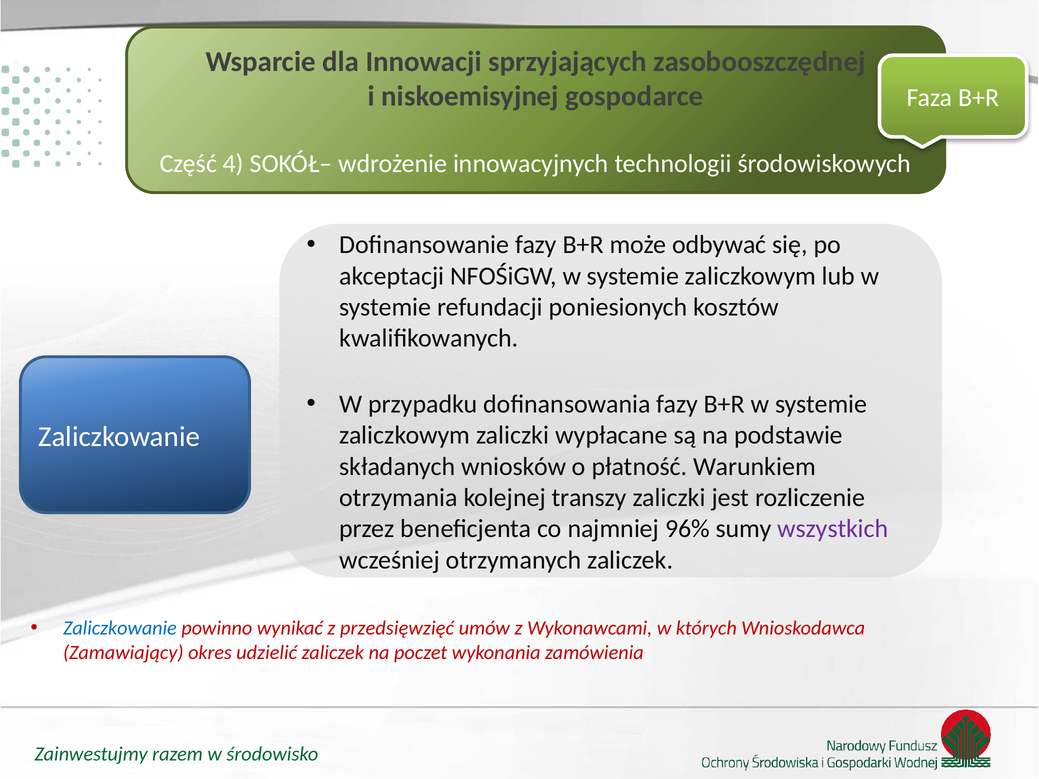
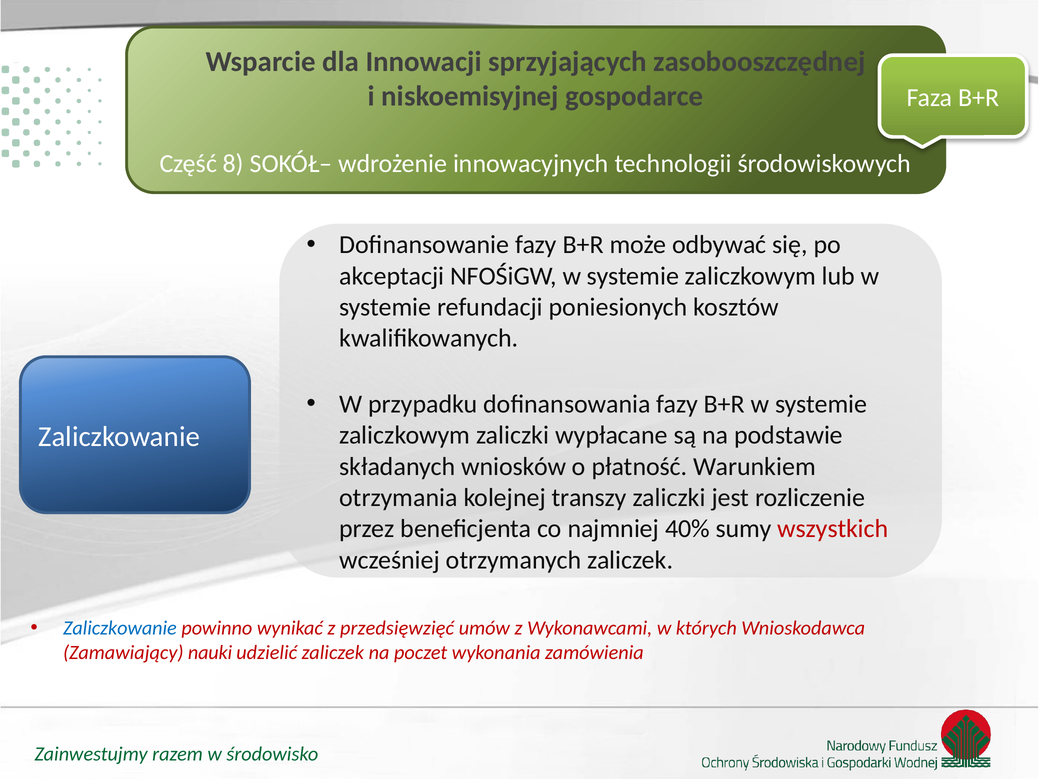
4: 4 -> 8 (233, 164)
96%: 96% -> 40% (687, 529)
wszystkich colour: purple -> red (833, 529)
okres: okres -> nauki (210, 653)
